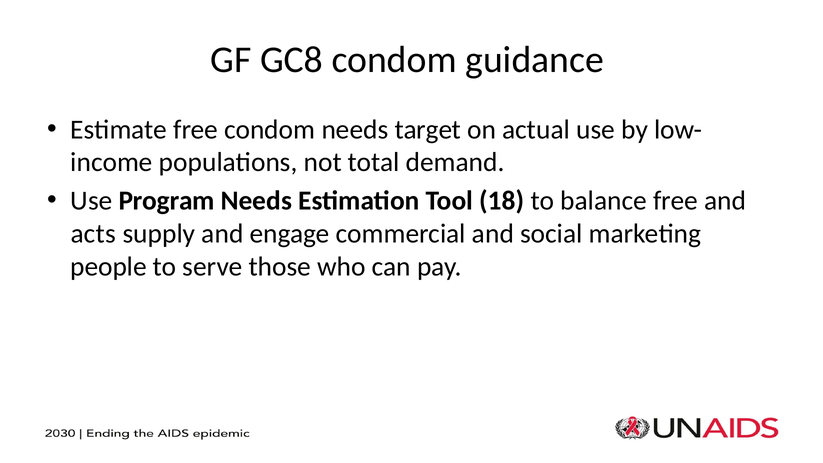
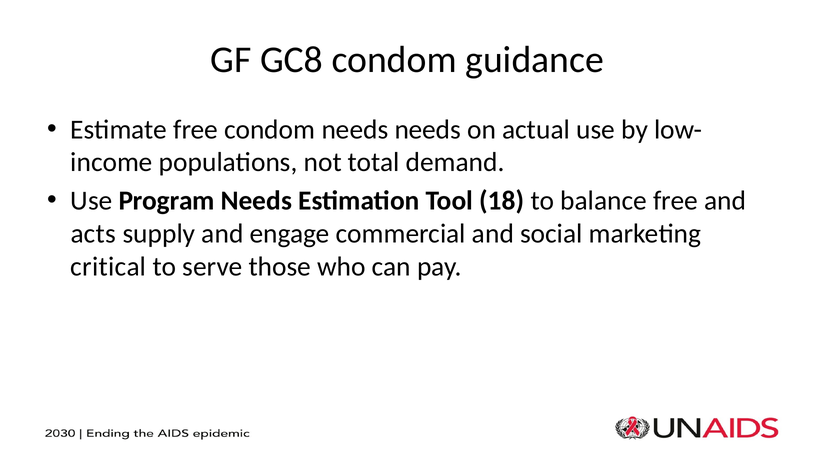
needs target: target -> needs (428, 129)
people: people -> critical (108, 267)
